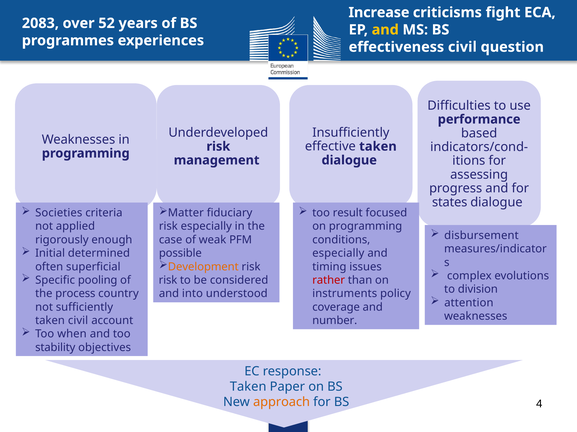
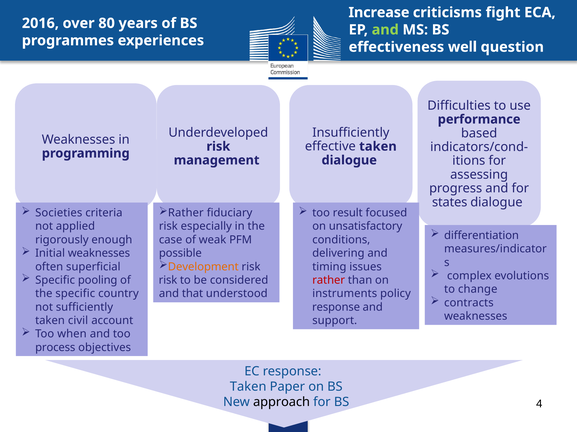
2083: 2083 -> 2016 (40, 23)
52: 52 -> 80 (107, 23)
and colour: yellow -> light green (385, 30)
effectiveness civil: civil -> well (462, 47)
Matter: Matter -> Rather (186, 213)
on programming: programming -> unsatisfactory (366, 227)
disbursement: disbursement -> differentiation (482, 236)
Initial determined: determined -> weaknesses (99, 254)
especially: especially -> delivering (338, 254)
division: division -> change (478, 290)
the process: process -> specific (75, 294)
into: into -> that (193, 294)
attention: attention -> contracts (469, 303)
coverage: coverage -> response (336, 308)
number: number -> support (335, 321)
stability: stability -> process (55, 348)
approach colour: orange -> black (282, 403)
